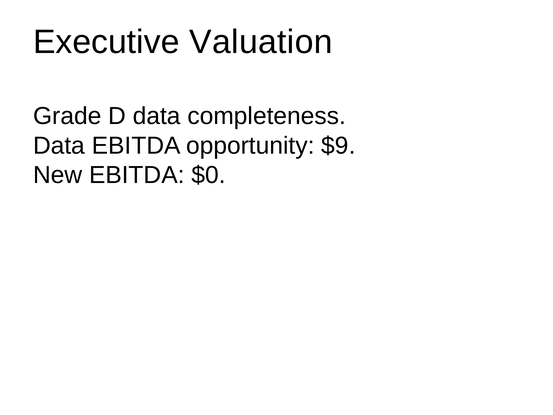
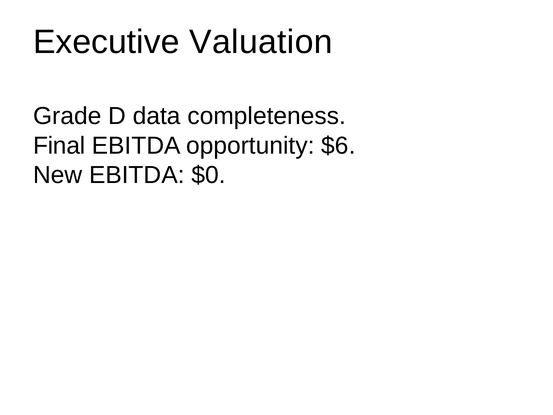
Data: Data -> Final (59, 145)
$9: $9 -> $6 (338, 145)
